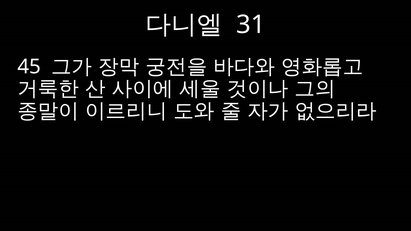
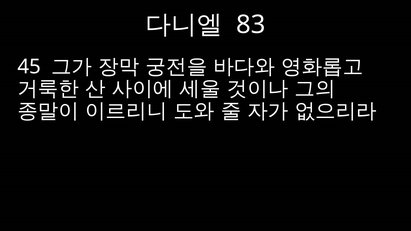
31: 31 -> 83 (251, 25)
